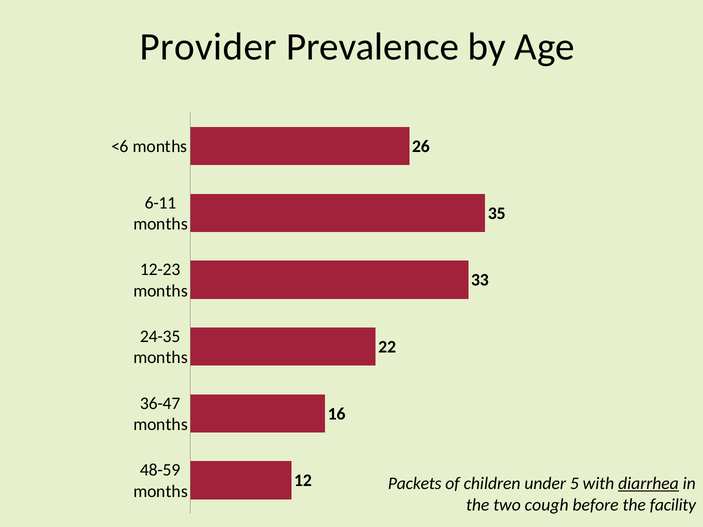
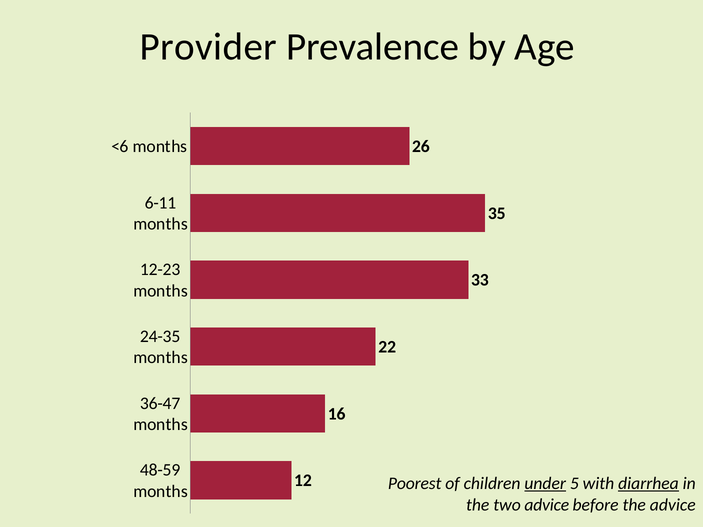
Packets: Packets -> Poorest (415, 484)
under underline: none -> present (545, 484)
two cough: cough -> advice (547, 505)
the facility: facility -> advice (673, 505)
